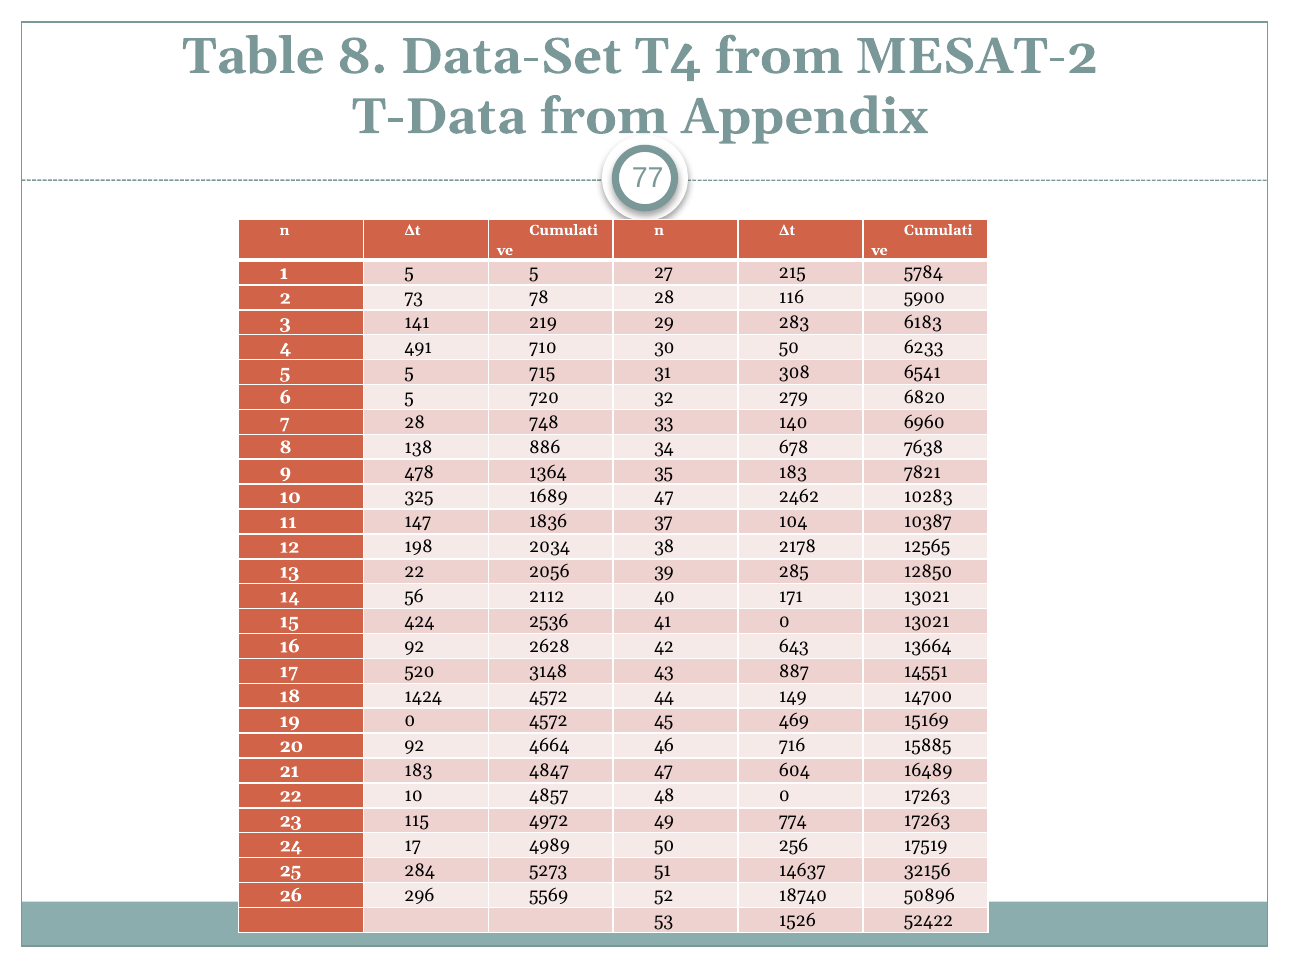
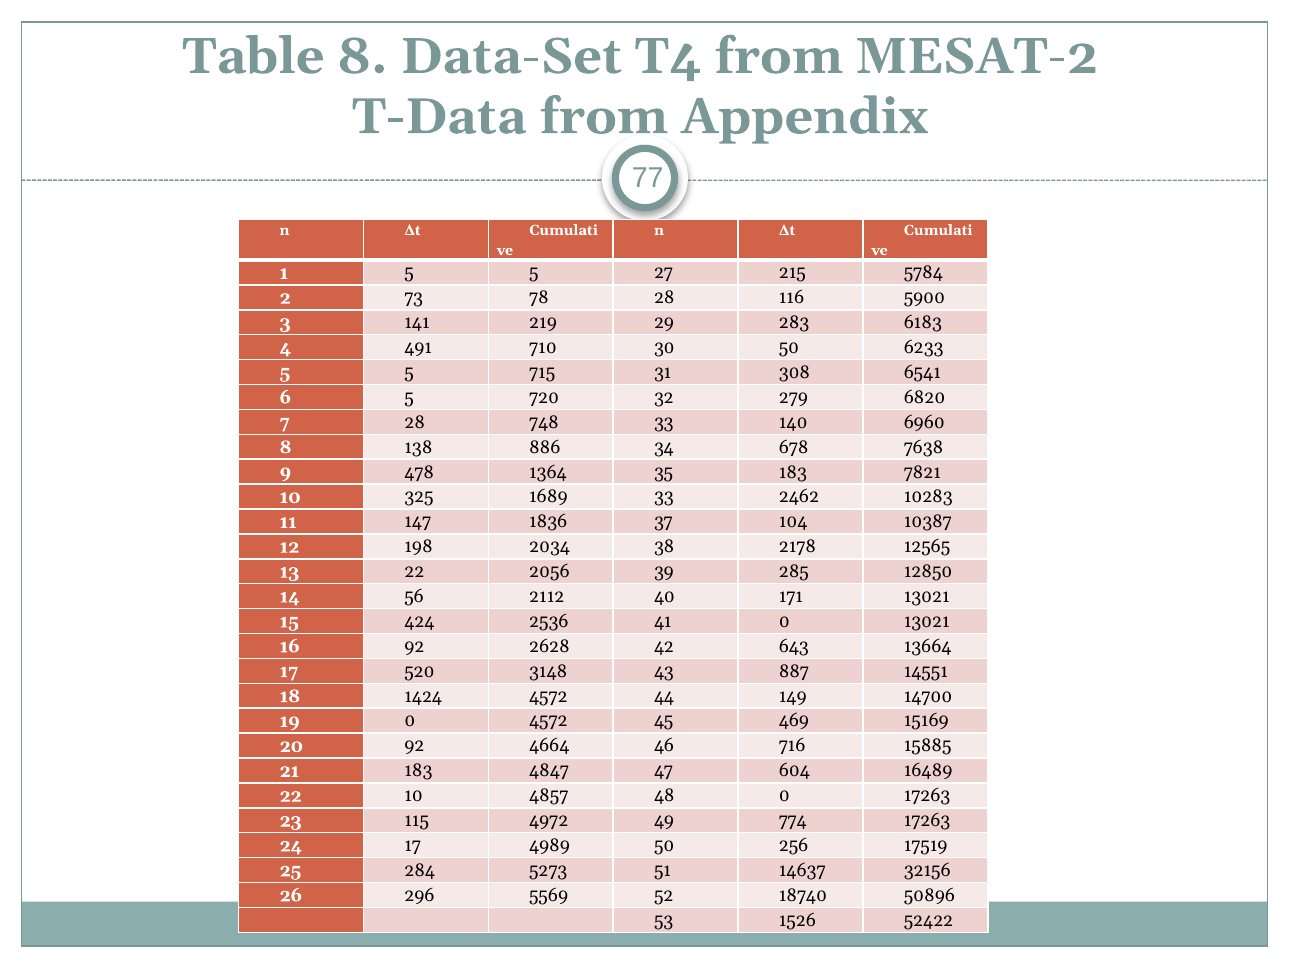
1689 47: 47 -> 33 (664, 497)
